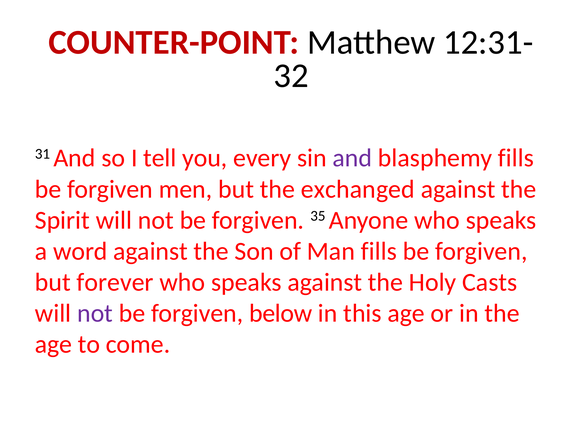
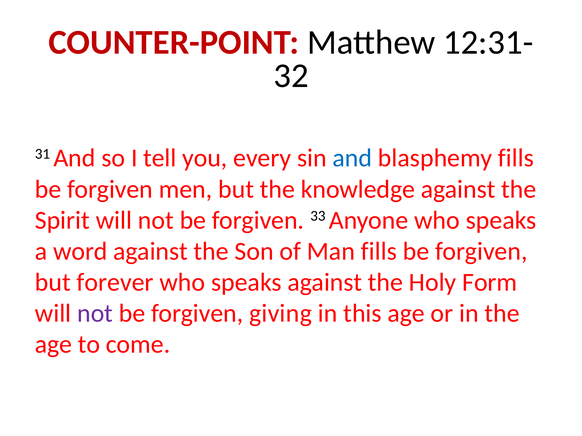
and colour: purple -> blue (352, 158)
exchanged: exchanged -> knowledge (358, 189)
35: 35 -> 33 (318, 216)
Casts: Casts -> Form (490, 283)
below: below -> giving (280, 314)
